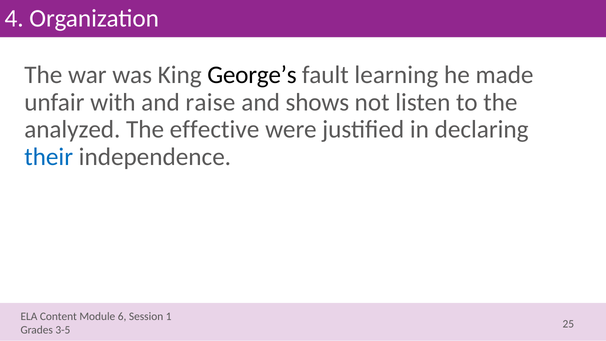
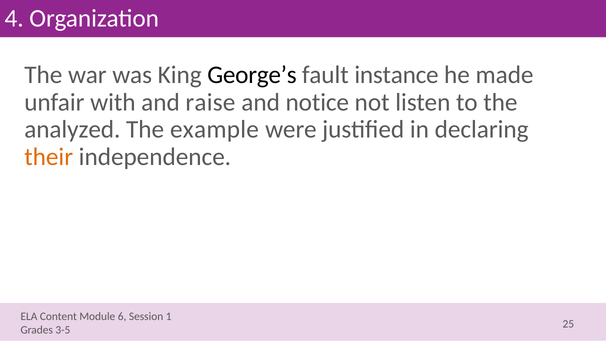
learning: learning -> instance (397, 75)
shows: shows -> notice (317, 102)
effective: effective -> example (214, 130)
their colour: blue -> orange (49, 157)
